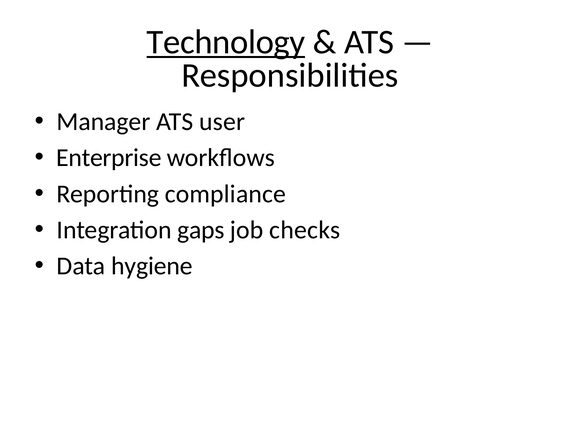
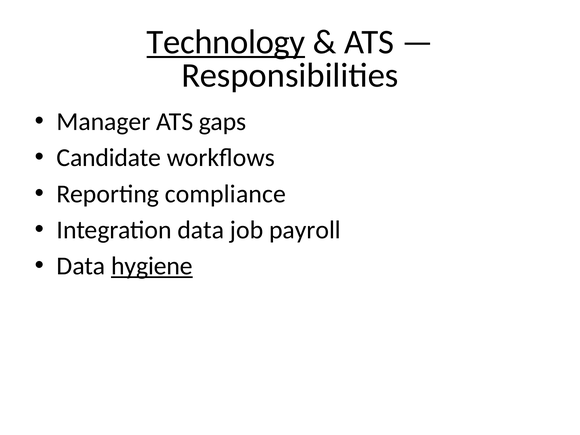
user: user -> gaps (222, 122)
Enterprise: Enterprise -> Candidate (109, 158)
Integration gaps: gaps -> data (201, 230)
checks: checks -> payroll (305, 230)
hygiene underline: none -> present (152, 266)
